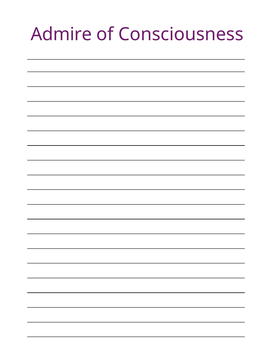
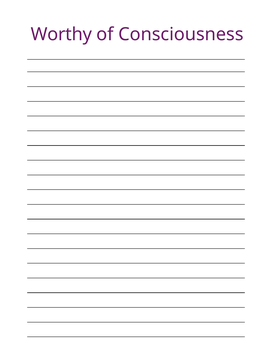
Admire: Admire -> Worthy (61, 34)
